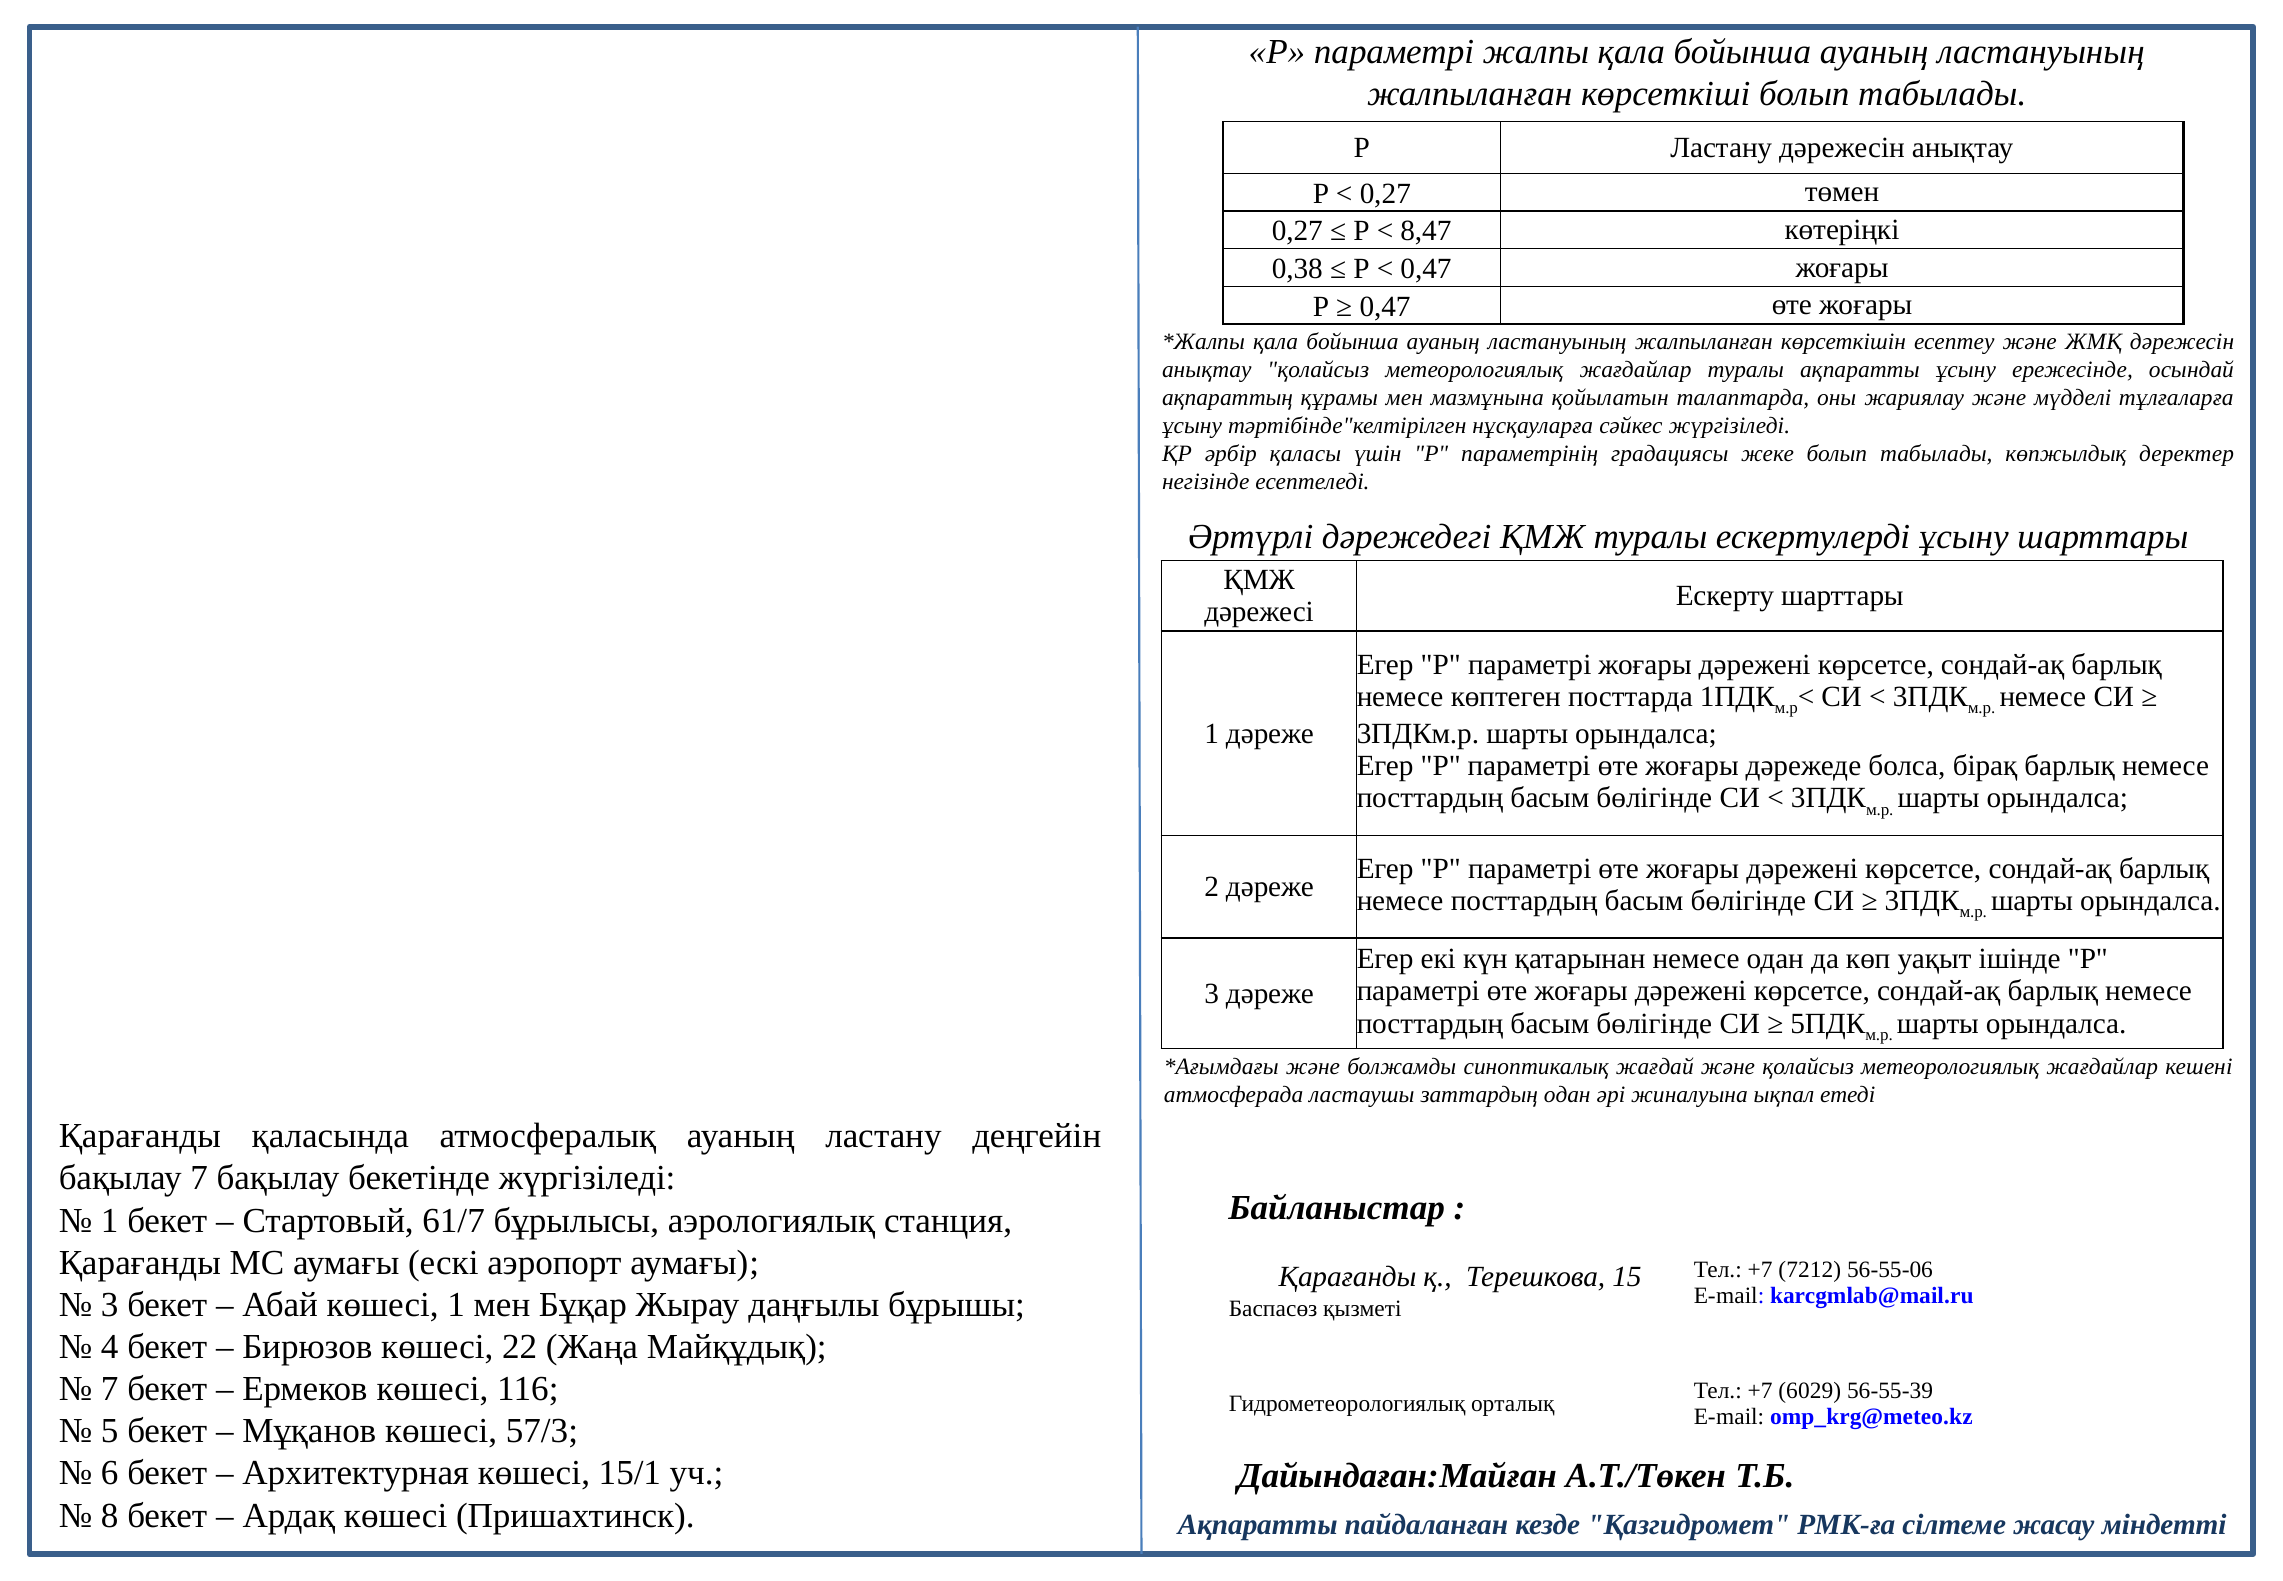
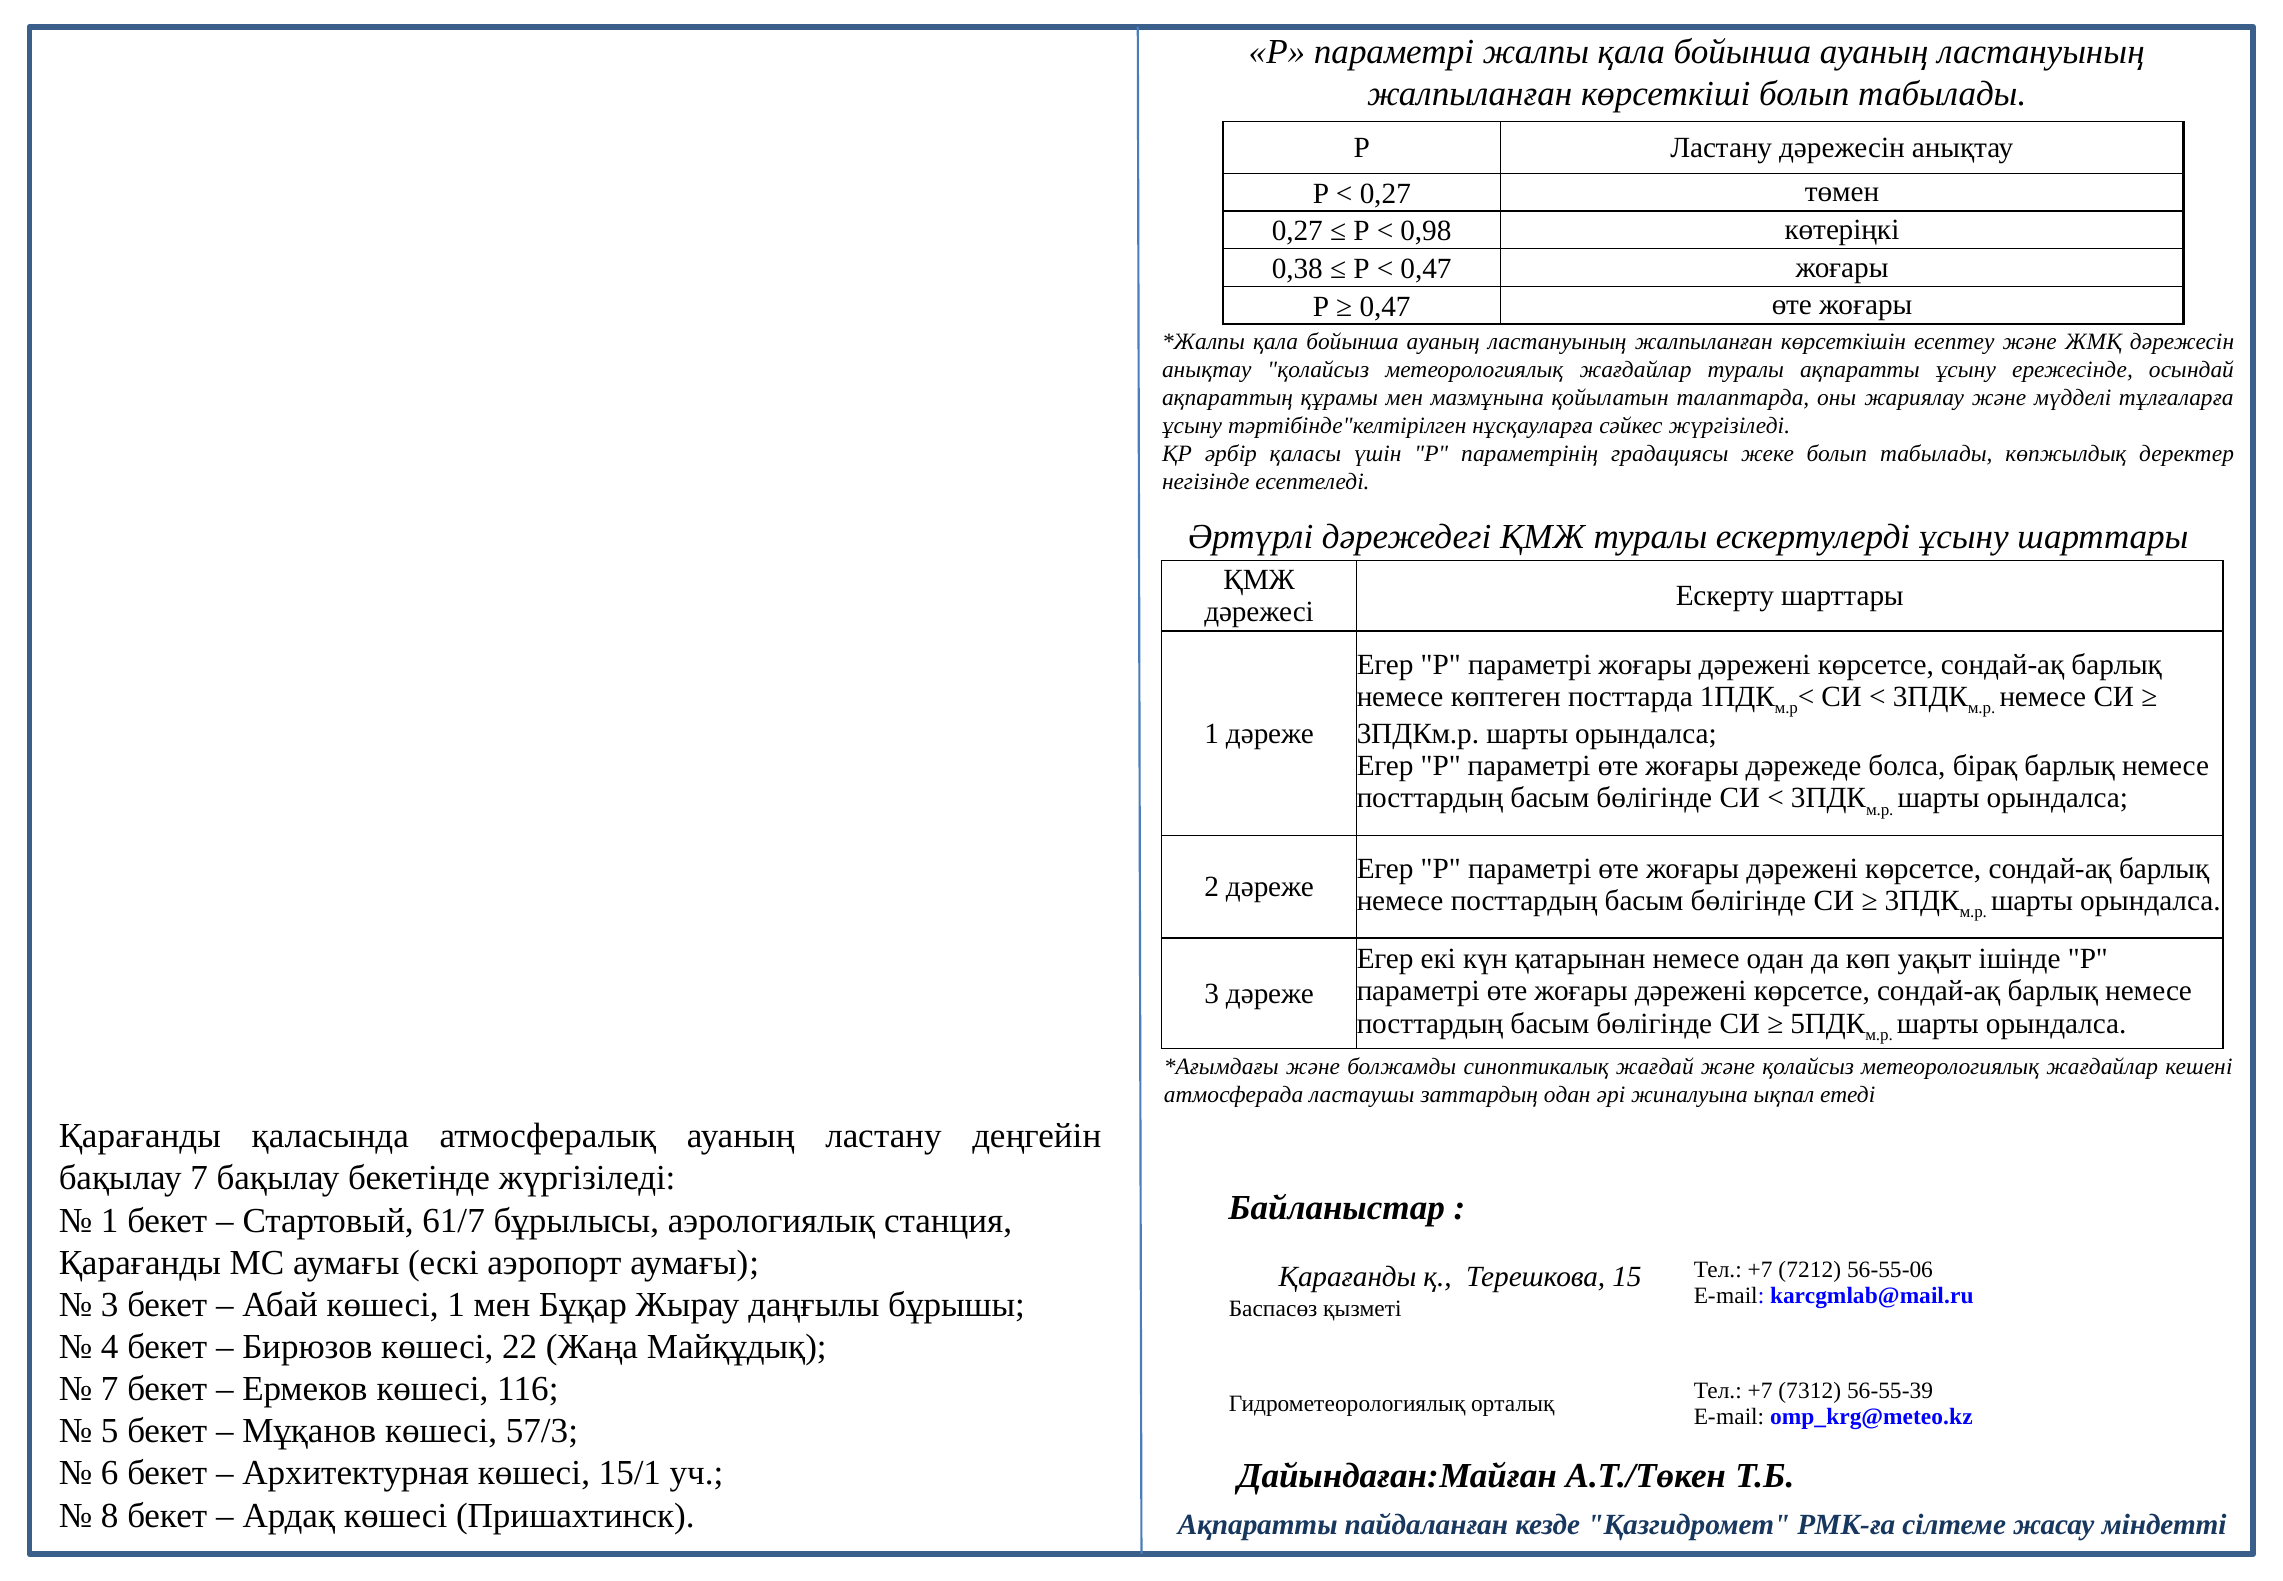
8,47: 8,47 -> 0,98 (1426, 231)
6029: 6029 -> 7312 (1810, 1391)
